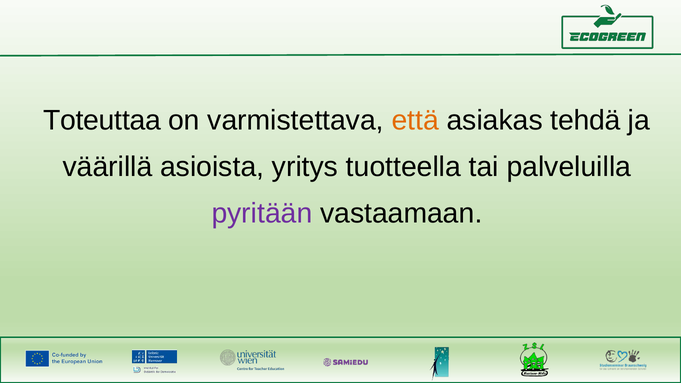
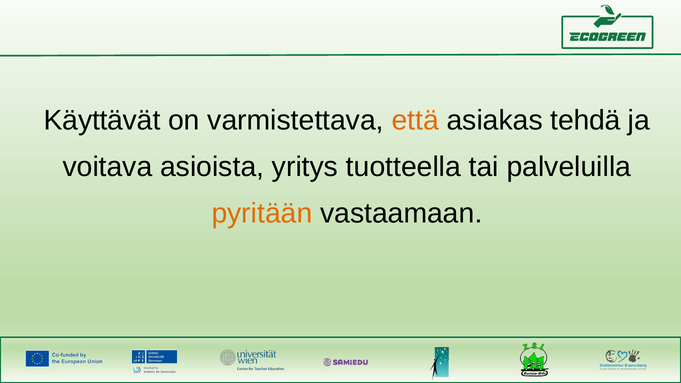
Toteuttaa: Toteuttaa -> Käyttävät (102, 121)
väärillä: väärillä -> voitava (108, 167)
pyritään colour: purple -> orange (262, 214)
